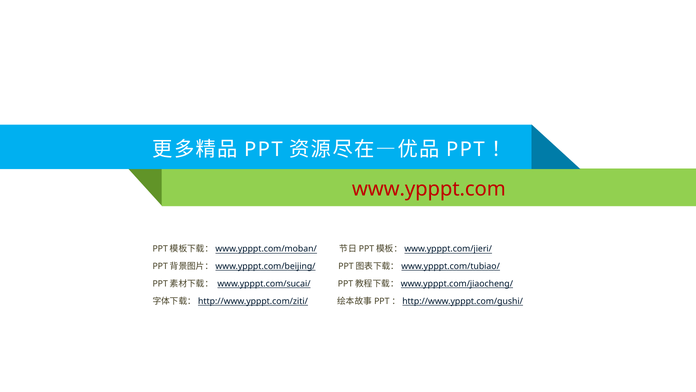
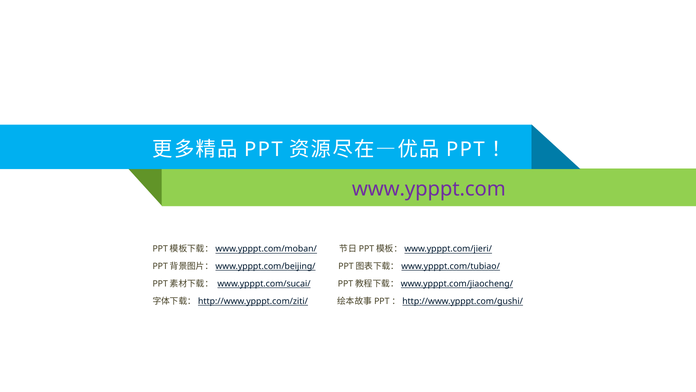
www.ypppt.com colour: red -> purple (429, 189)
